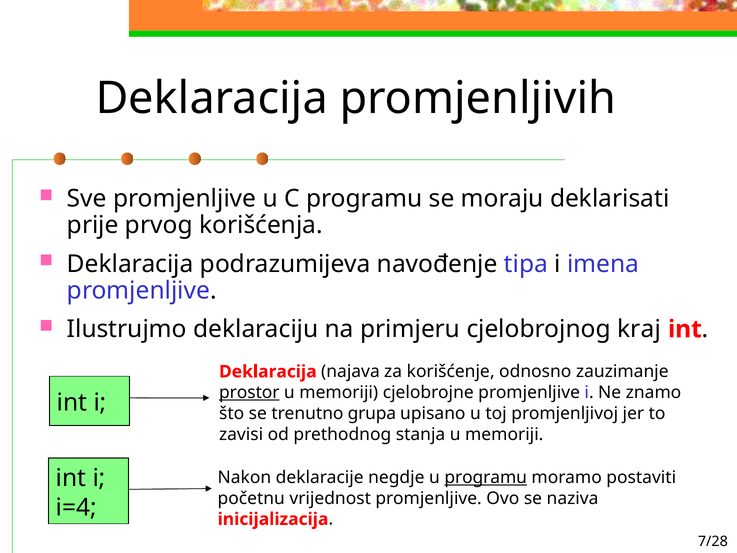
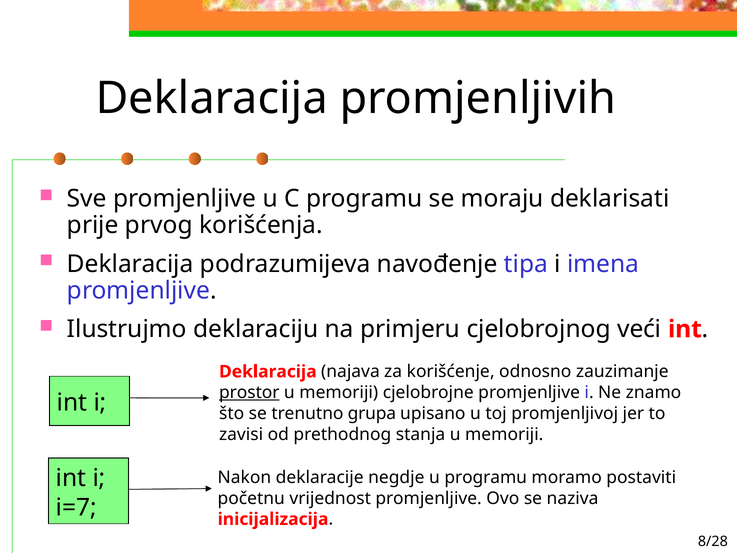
kraj: kraj -> veći (639, 329)
programu underline: present -> none (486, 477)
i=4: i=4 -> i=7 (76, 507)
7/28: 7/28 -> 8/28 (713, 541)
